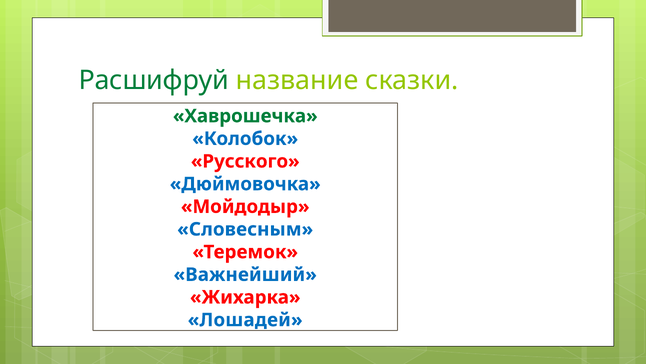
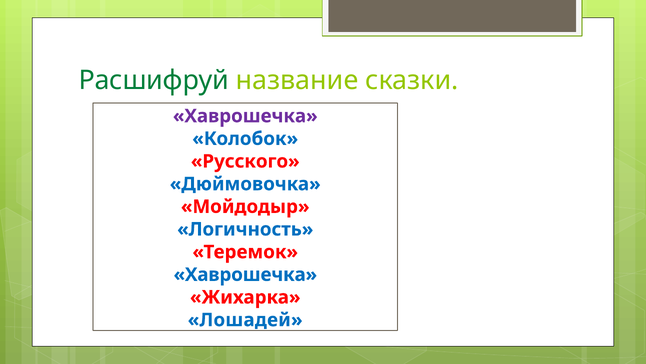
Хаврошечка colour: green -> purple (245, 116)
Словесным: Словесным -> Логичность (245, 229)
Важнейший: Важнейший -> Хаврошечка (245, 274)
